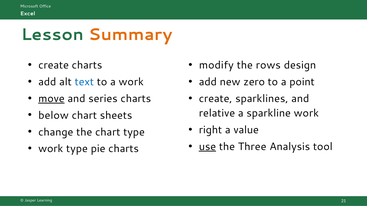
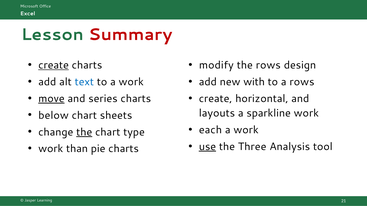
Summary colour: orange -> red (130, 35)
create underline: none -> present (54, 65)
zero: zero -> with (254, 82)
a point: point -> rows (302, 82)
sparklines: sparklines -> horizontal (262, 99)
relative: relative -> layouts (217, 113)
right: right -> each (210, 130)
value: value -> work (246, 130)
the underline: none -> present (84, 132)
work type: type -> than (77, 149)
